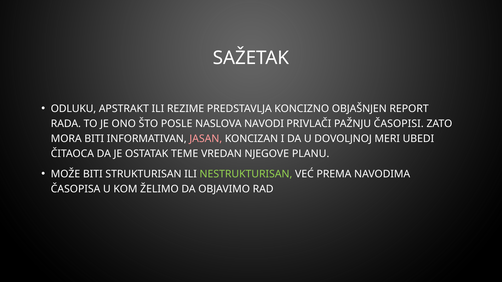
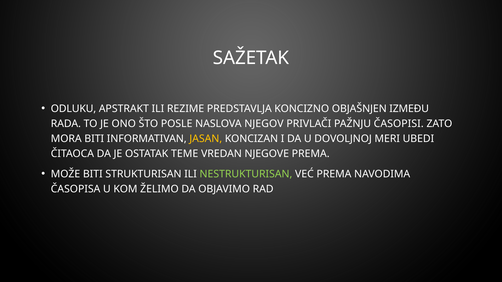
REPORT: REPORT -> IZMEĐU (409, 109)
NAVODI: NAVODI -> NJEGOV (264, 124)
JASAN colour: pink -> yellow (206, 139)
NJEGOVE PLANU: PLANU -> PREMA (311, 154)
